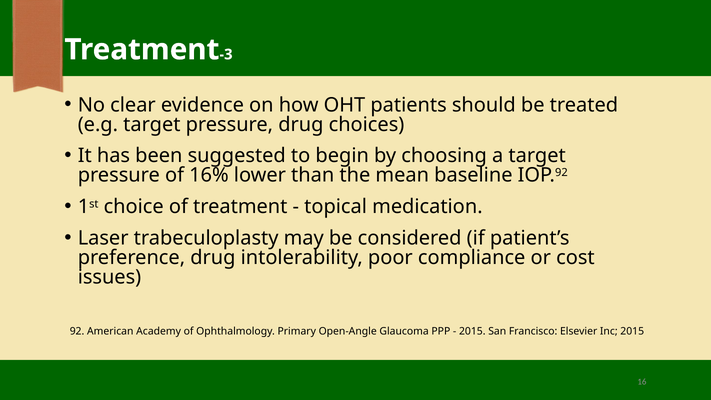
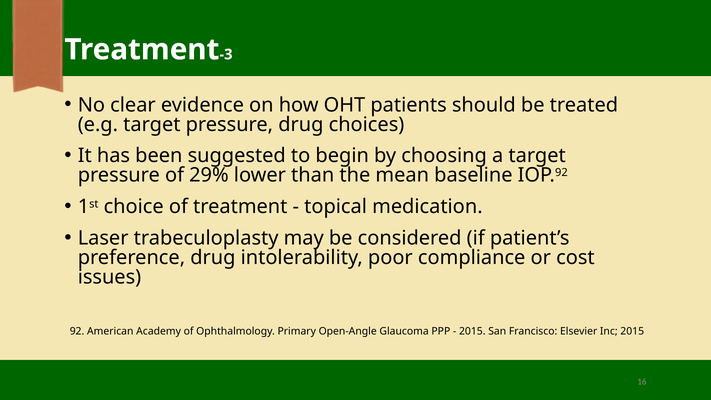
16%: 16% -> 29% (209, 175)
